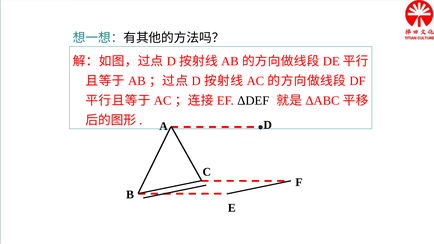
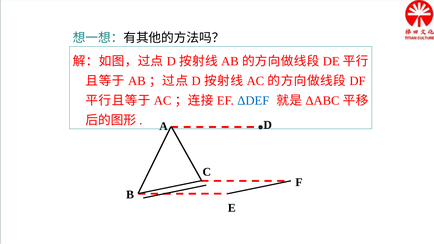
ΔDEF colour: black -> blue (253, 101)
